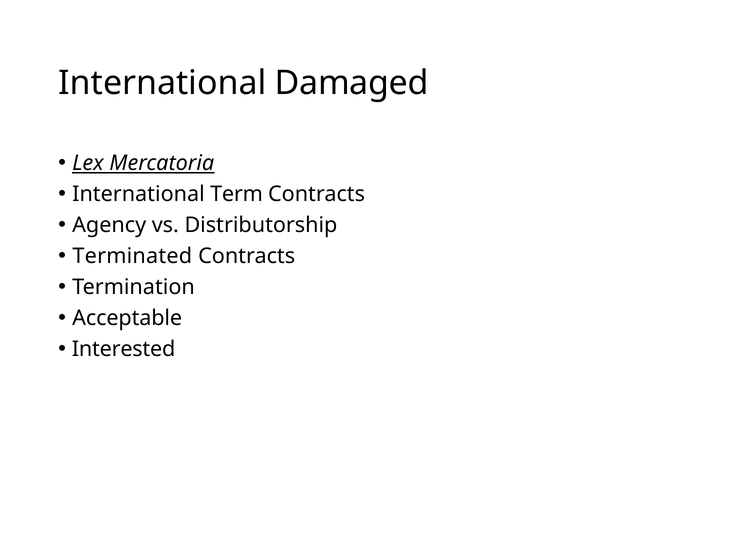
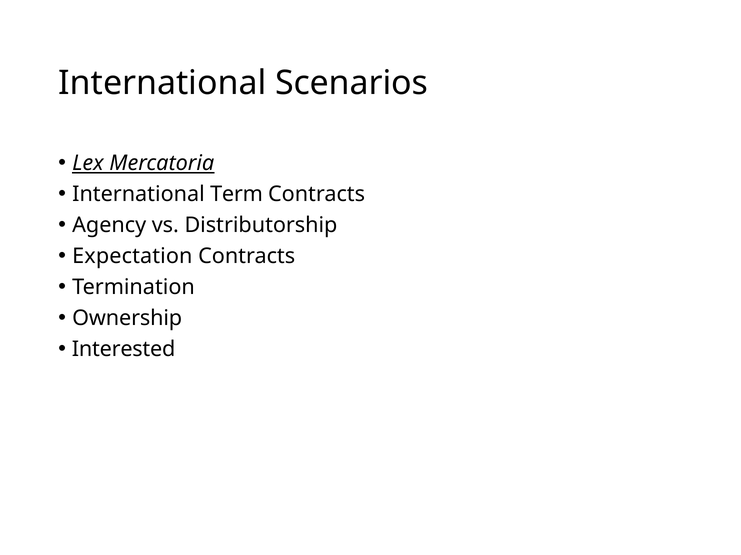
Damaged: Damaged -> Scenarios (352, 83)
Terminated: Terminated -> Expectation (132, 256)
Acceptable: Acceptable -> Ownership (127, 319)
